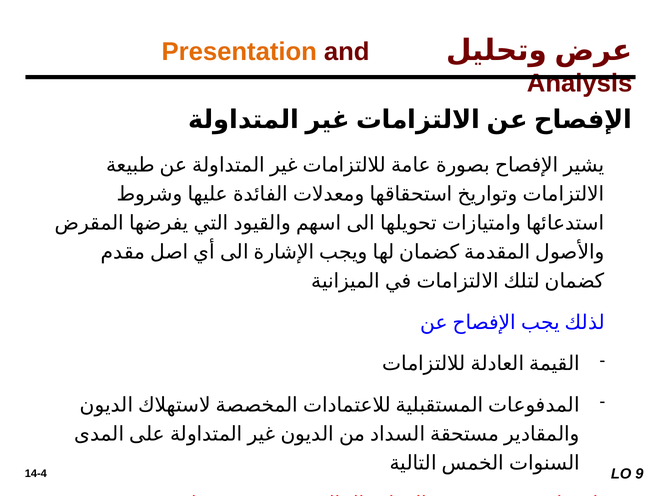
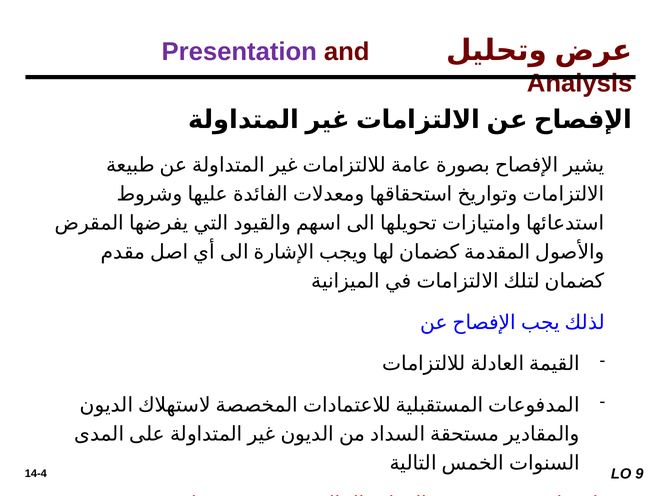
Presentation colour: orange -> purple (239, 52)
